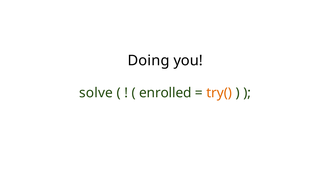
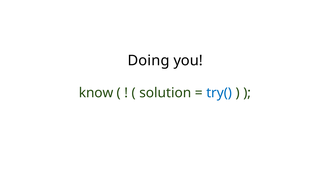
solve: solve -> know (96, 93)
enrolled: enrolled -> solution (165, 93)
try( colour: orange -> blue (219, 93)
